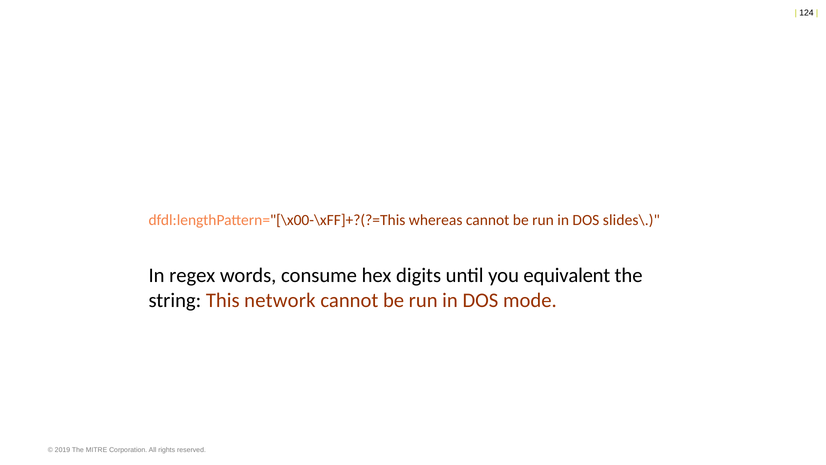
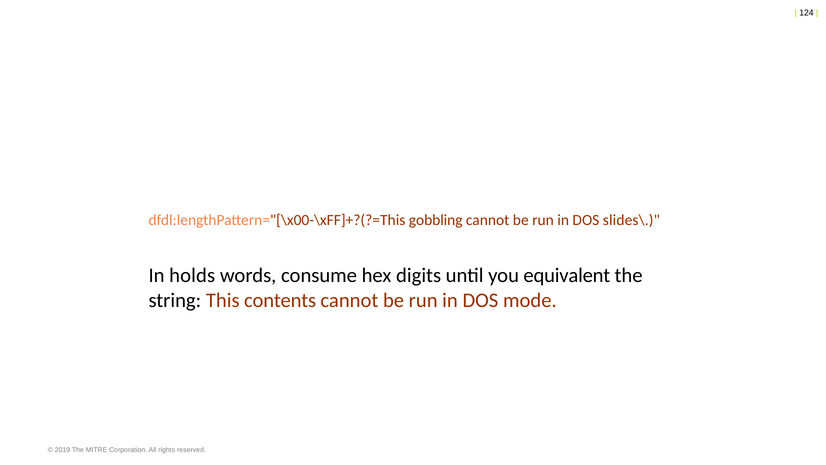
whereas: whereas -> gobbling (436, 220)
regex: regex -> holds (192, 275)
network: network -> contents (280, 300)
